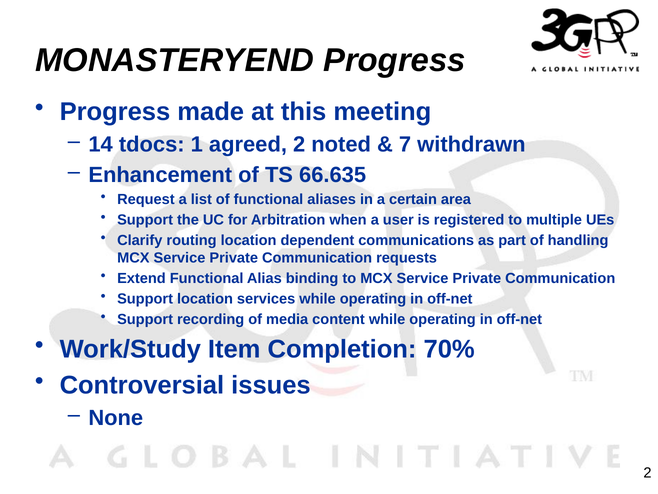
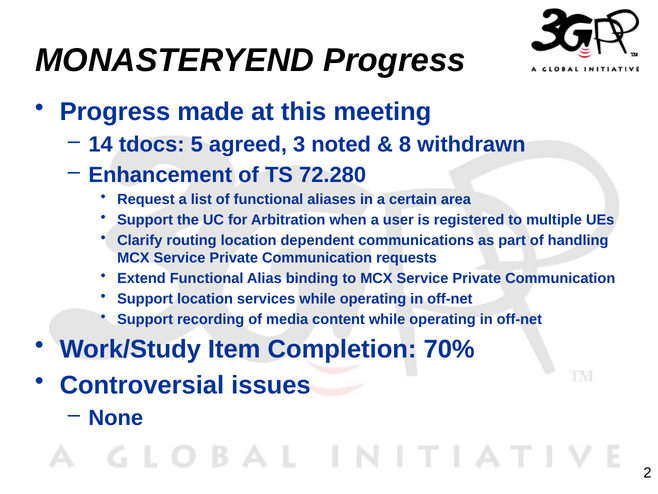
1: 1 -> 5 (197, 144)
agreed 2: 2 -> 3 (299, 144)
7: 7 -> 8 (405, 144)
66.635: 66.635 -> 72.280 (333, 175)
